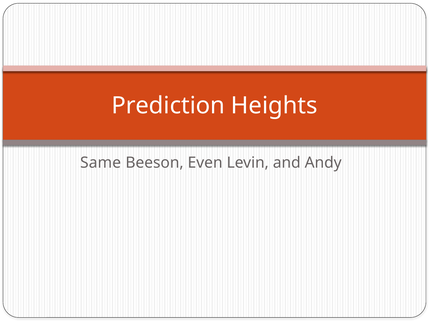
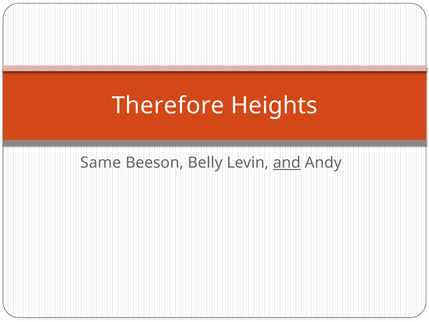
Prediction: Prediction -> Therefore (168, 106)
Even: Even -> Belly (205, 163)
and underline: none -> present (287, 163)
